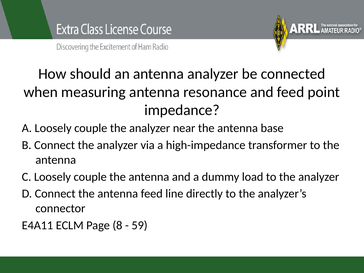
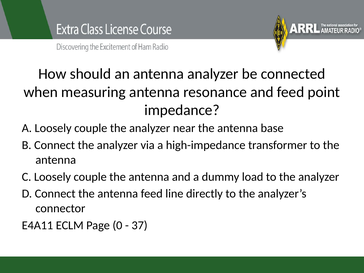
8: 8 -> 0 (117, 225)
59: 59 -> 37 (140, 225)
